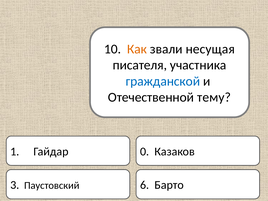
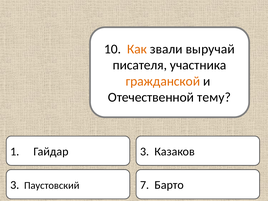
несущая: несущая -> выручай (210, 49)
гражданской colour: blue -> orange (163, 81)
Гайдар 0: 0 -> 3 (145, 152)
6: 6 -> 7 (145, 185)
